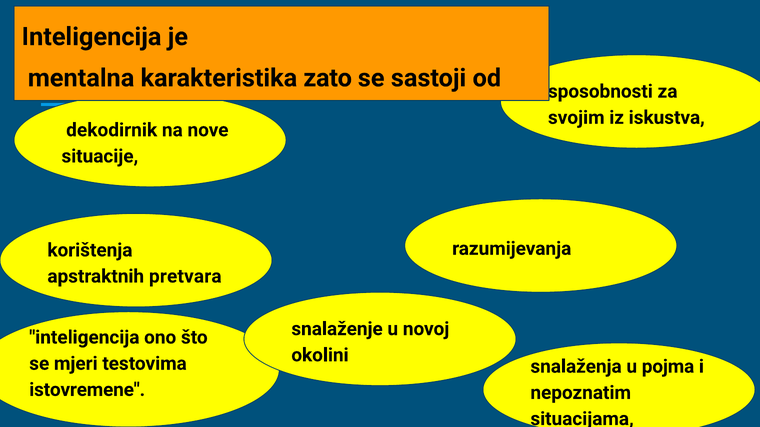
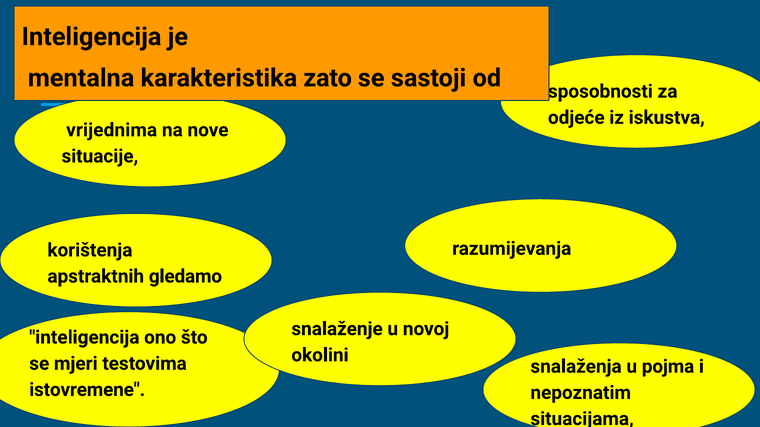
svojim: svojim -> odjeće (576, 118)
dekodirnik: dekodirnik -> vrijednima (112, 130)
pretvara: pretvara -> gledamo (185, 277)
